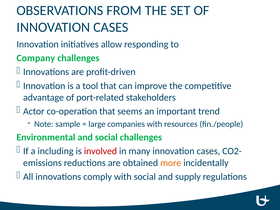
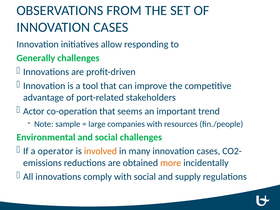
Company: Company -> Generally (36, 58)
including: including -> operator (55, 151)
involved colour: red -> orange (100, 151)
